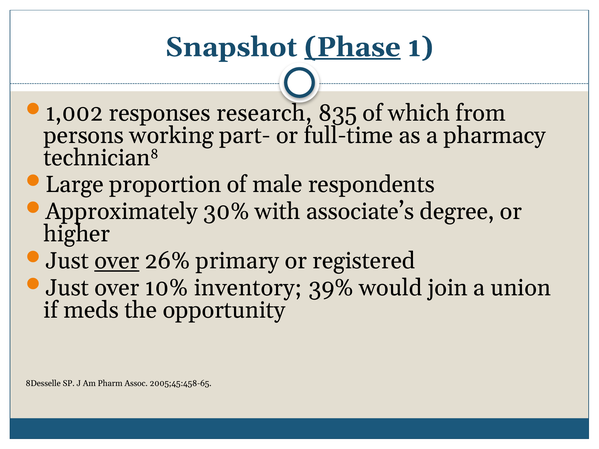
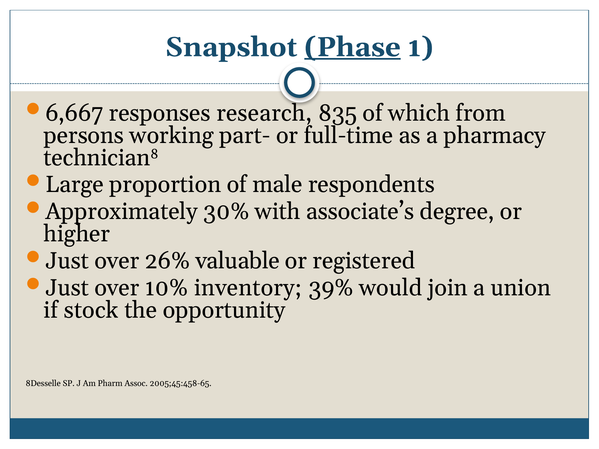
1,002: 1,002 -> 6,667 (74, 113)
over underline: present -> none (117, 261)
primary: primary -> valuable (238, 261)
meds: meds -> stock (91, 310)
